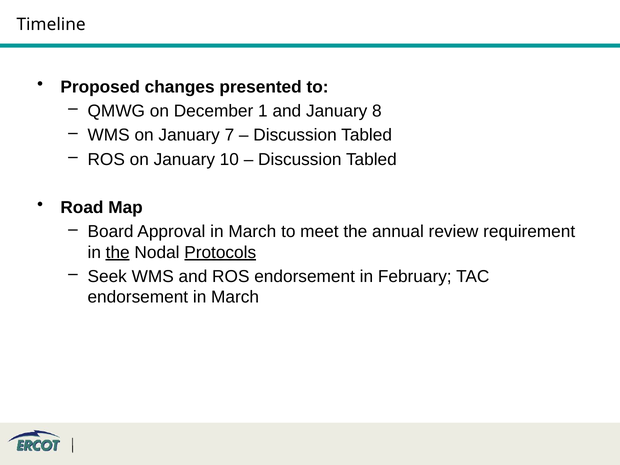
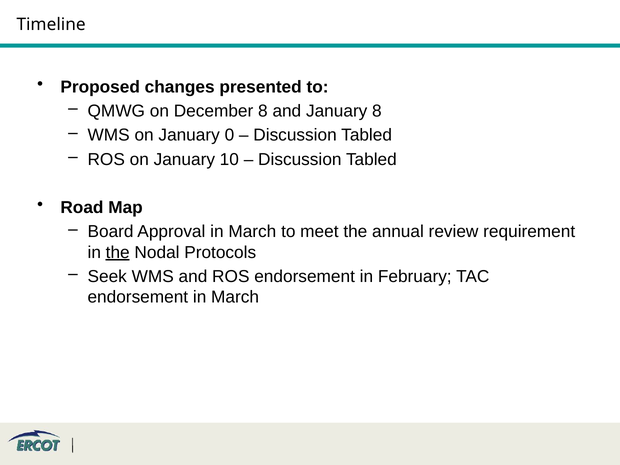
December 1: 1 -> 8 (263, 111)
7: 7 -> 0 (229, 135)
Protocols underline: present -> none (220, 252)
